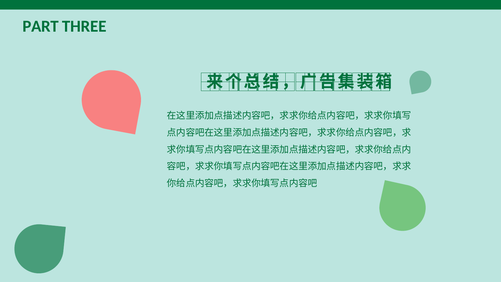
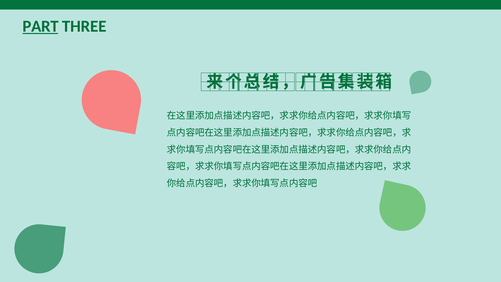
PART underline: none -> present (41, 26)
